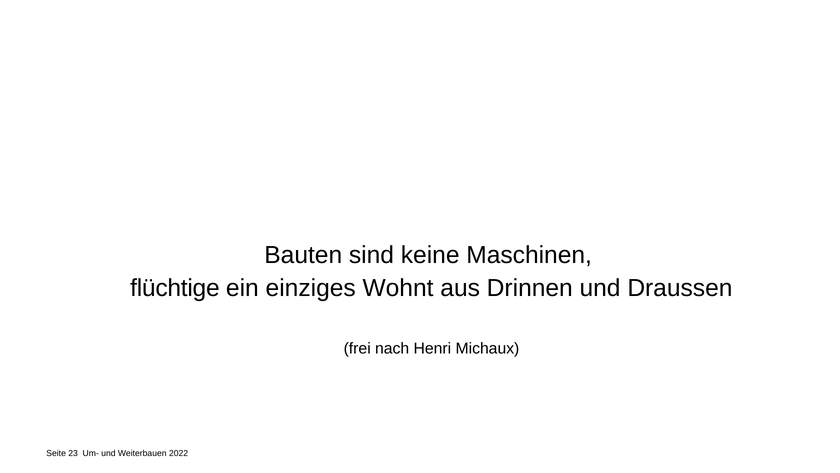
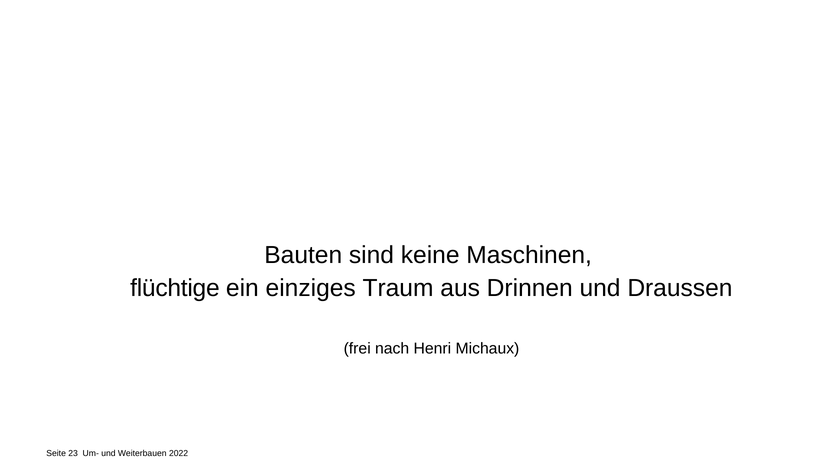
Wohnt: Wohnt -> Traum (398, 288)
